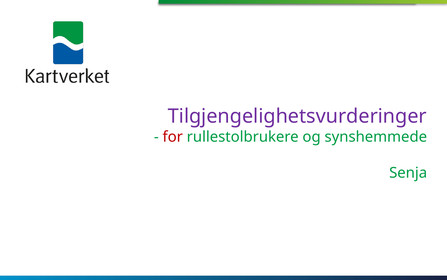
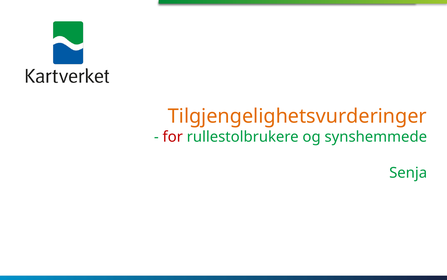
Tilgjengelighetsvurderinger colour: purple -> orange (297, 116)
